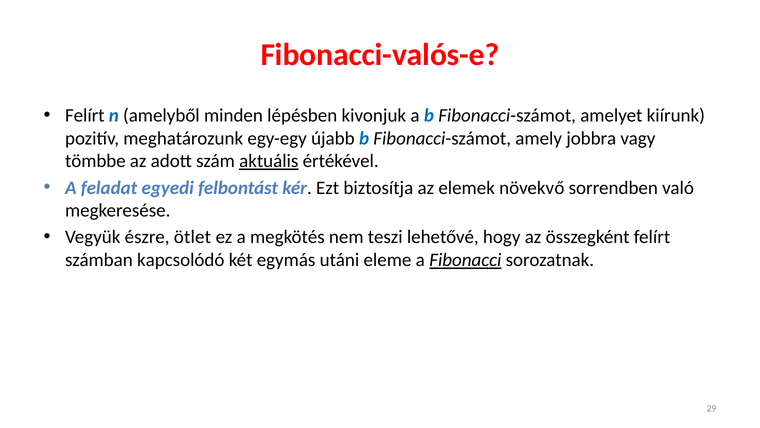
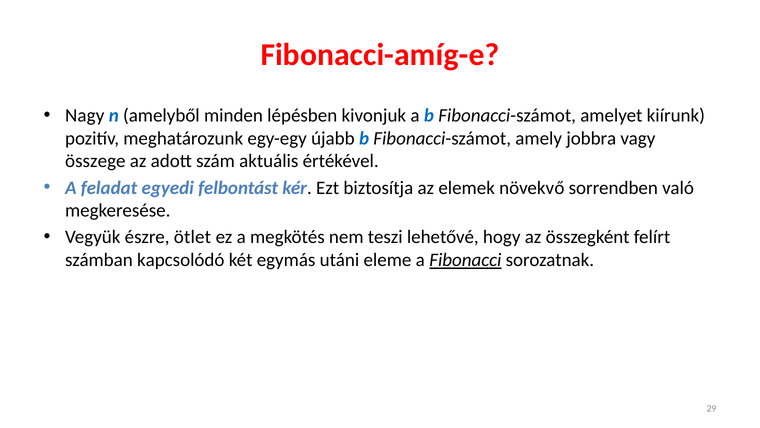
Fibonacci-valós-e: Fibonacci-valós-e -> Fibonacci-amíg-e (380, 55)
Felírt: Felírt -> Nagy (85, 115)
tömbbe: tömbbe -> összege (95, 161)
aktuális underline: present -> none (269, 161)
